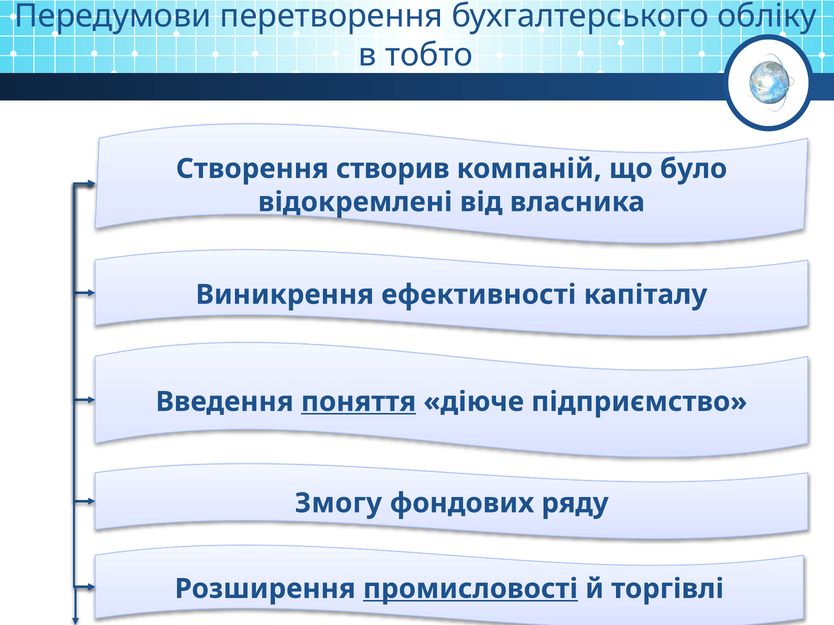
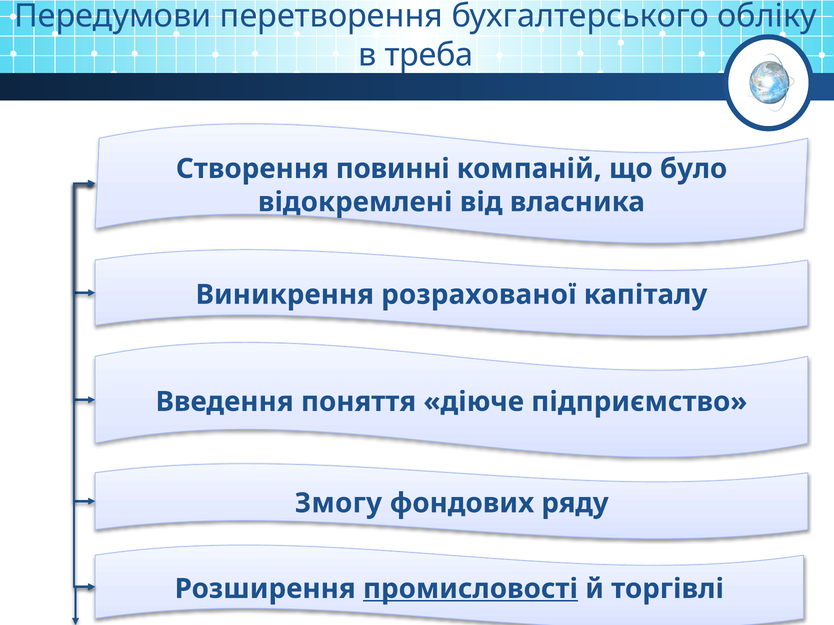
тобто: тобто -> треба (429, 55)
створив: створив -> повинні (393, 169)
ефективності: ефективності -> розрахованої (479, 295)
поняття underline: present -> none (359, 402)
